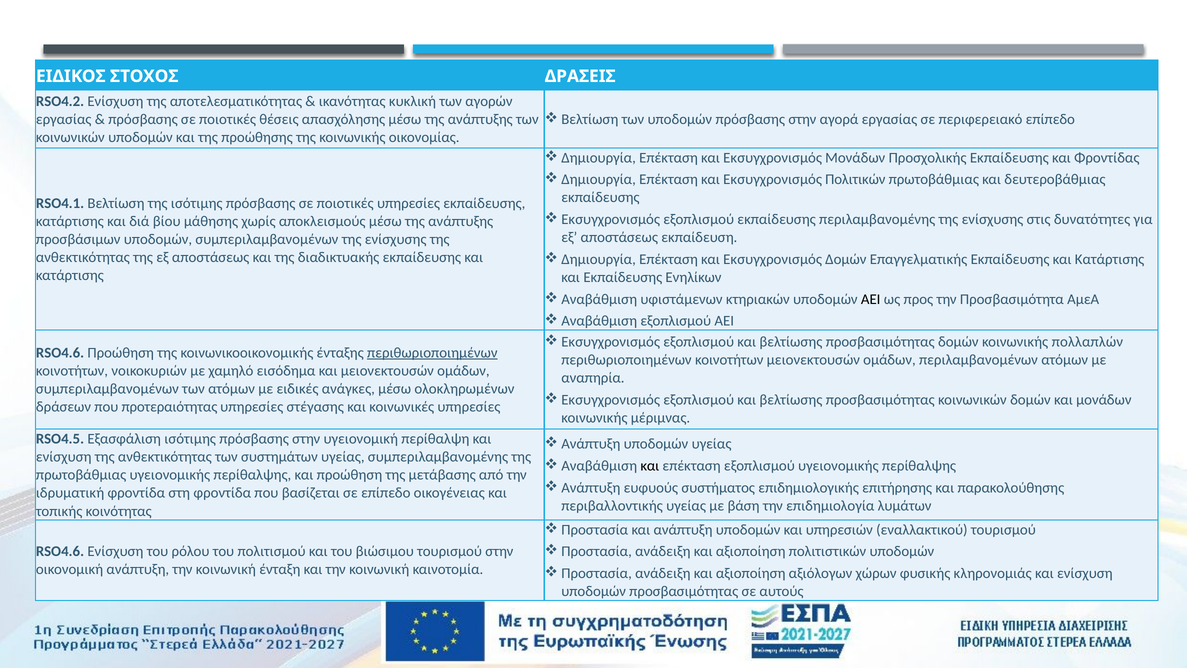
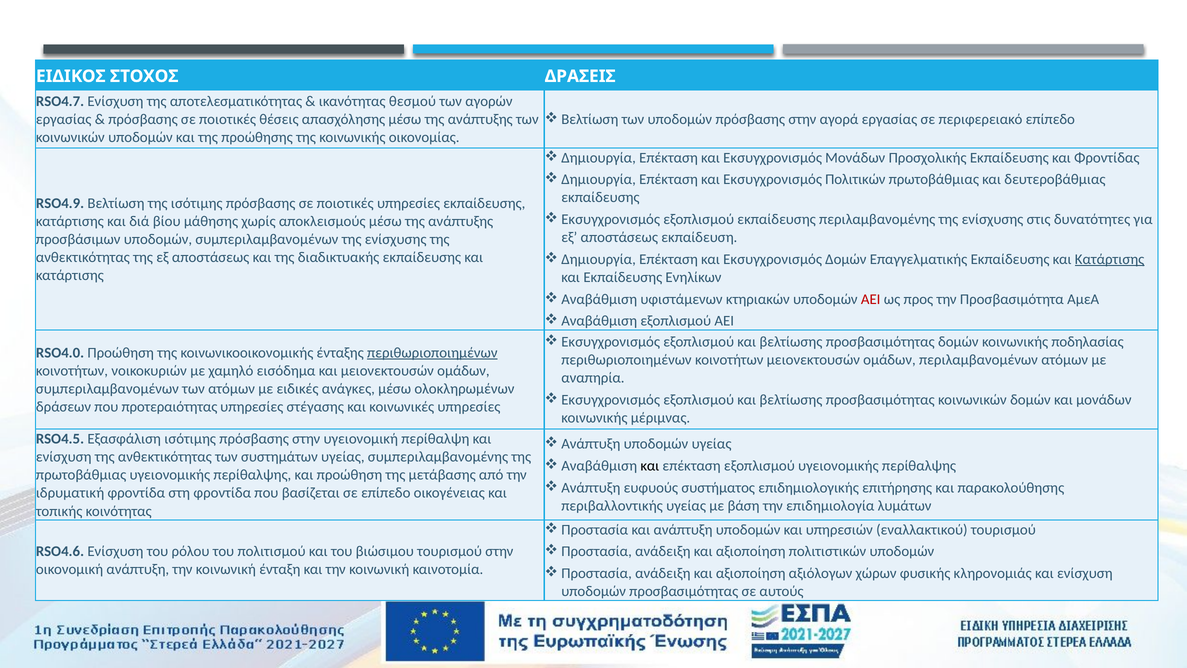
RSO4.2: RSO4.2 -> RSO4.7 (60, 101)
κυκλική: κυκλική -> θεσμού (412, 101)
RSO4.1: RSO4.1 -> RSO4.9 (60, 203)
Κατάρτισης underline: none -> present (1110, 259)
ΑΕΙ colour: black -> red (871, 299)
πολλαπλών: πολλαπλών -> ποδηλασίας (1088, 342)
RSO4.6: RSO4.6 -> RSO4.0 (60, 353)
